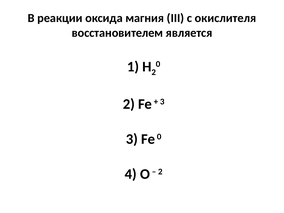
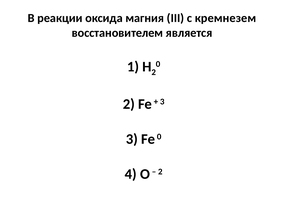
окислителя: окислителя -> кремнезем (225, 18)
